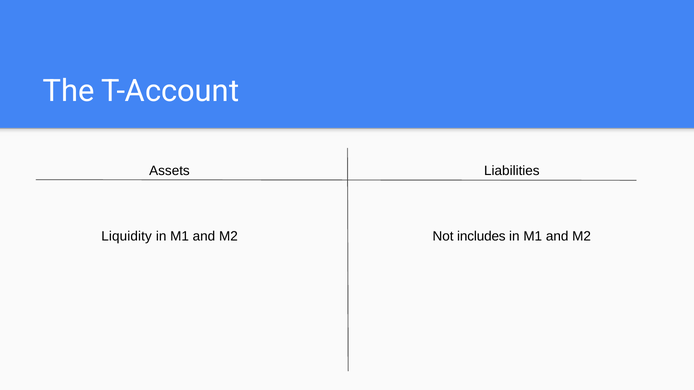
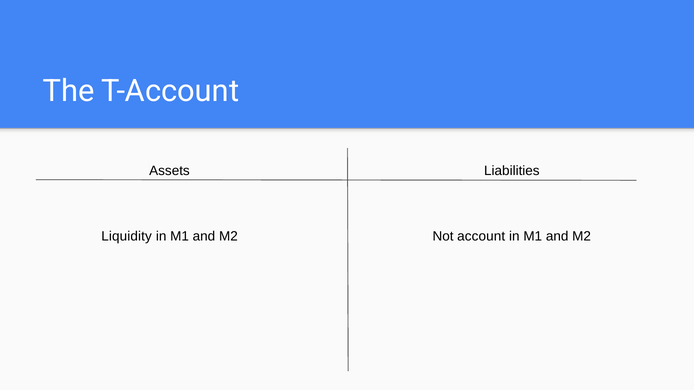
includes: includes -> account (481, 237)
